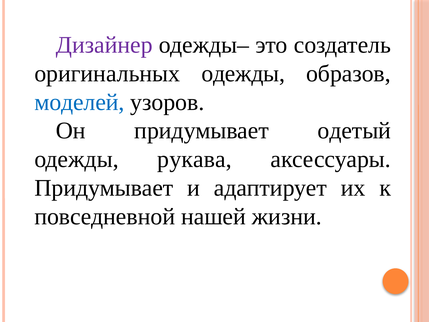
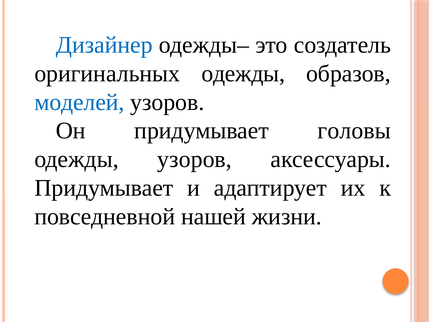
Дизайнер colour: purple -> blue (104, 45)
одетый: одетый -> головы (354, 131)
одежды рукава: рукава -> узоров (195, 159)
